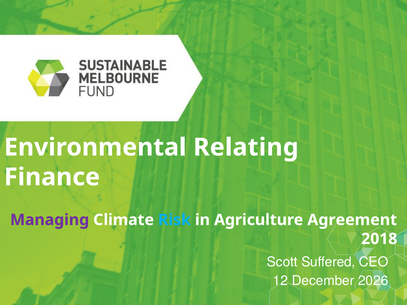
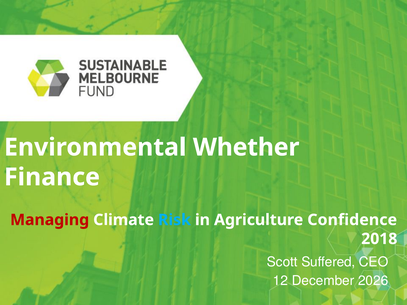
Relating: Relating -> Whether (246, 147)
Managing colour: purple -> red (50, 220)
Agreement: Agreement -> Confidence (352, 220)
